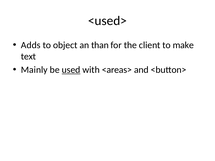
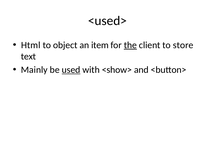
Adds: Adds -> Html (31, 45)
than: than -> item (100, 45)
the underline: none -> present (130, 45)
make: make -> store (183, 45)
<areas>: <areas> -> <show> (117, 70)
